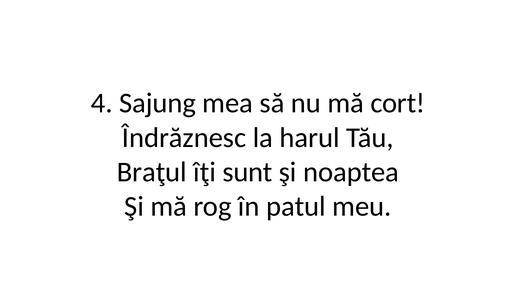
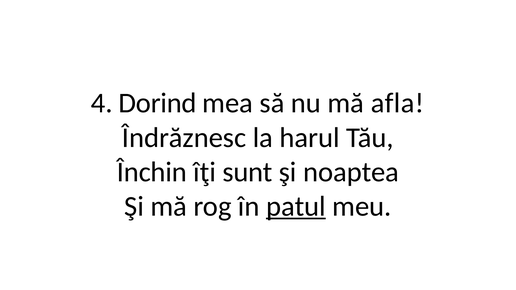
Sajung: Sajung -> Dorind (158, 103)
cort: cort -> afla (398, 103)
Braţul: Braţul -> Închin (152, 172)
patul underline: none -> present (296, 206)
